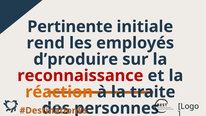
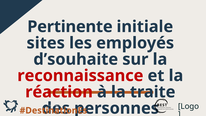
rend: rend -> sites (46, 43)
d’produire: d’produire -> d’souhaite (76, 59)
réaction colour: orange -> red (59, 92)
